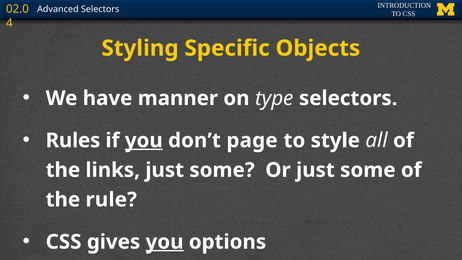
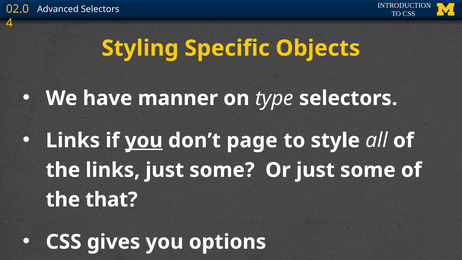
Rules: Rules -> Links (73, 140)
rule: rule -> that (111, 200)
you underline: present -> none (165, 242)
